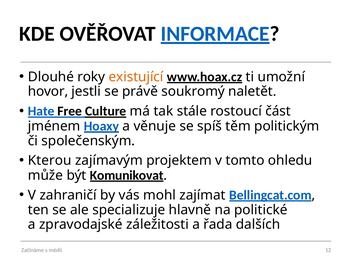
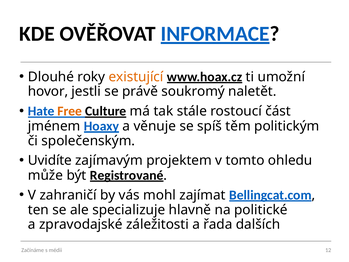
Free colour: black -> orange (70, 111)
Kterou: Kterou -> Uvidíte (50, 160)
Komunikovat: Komunikovat -> Registrované (127, 175)
